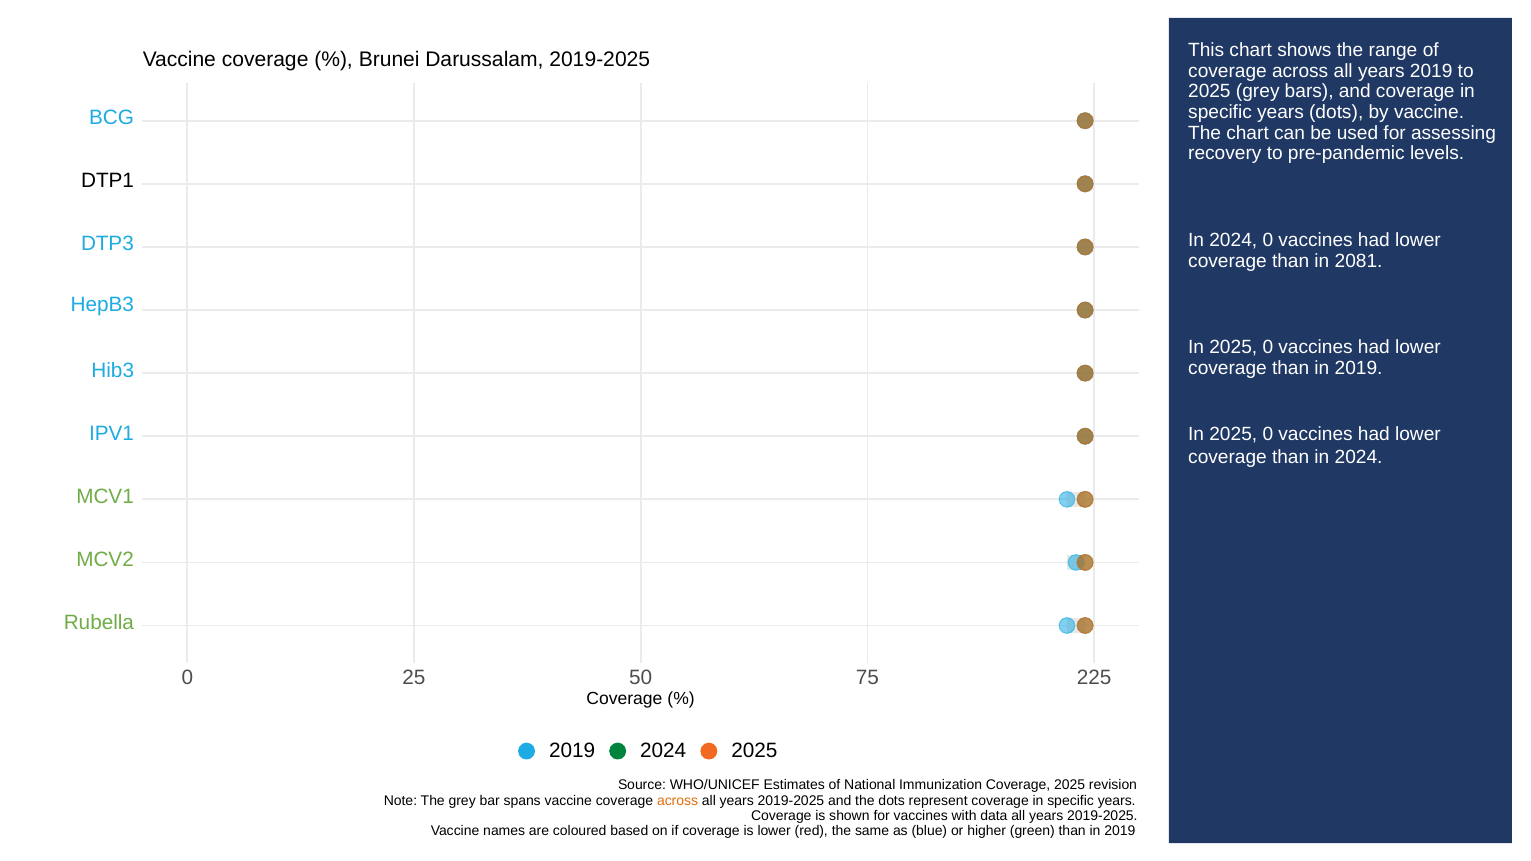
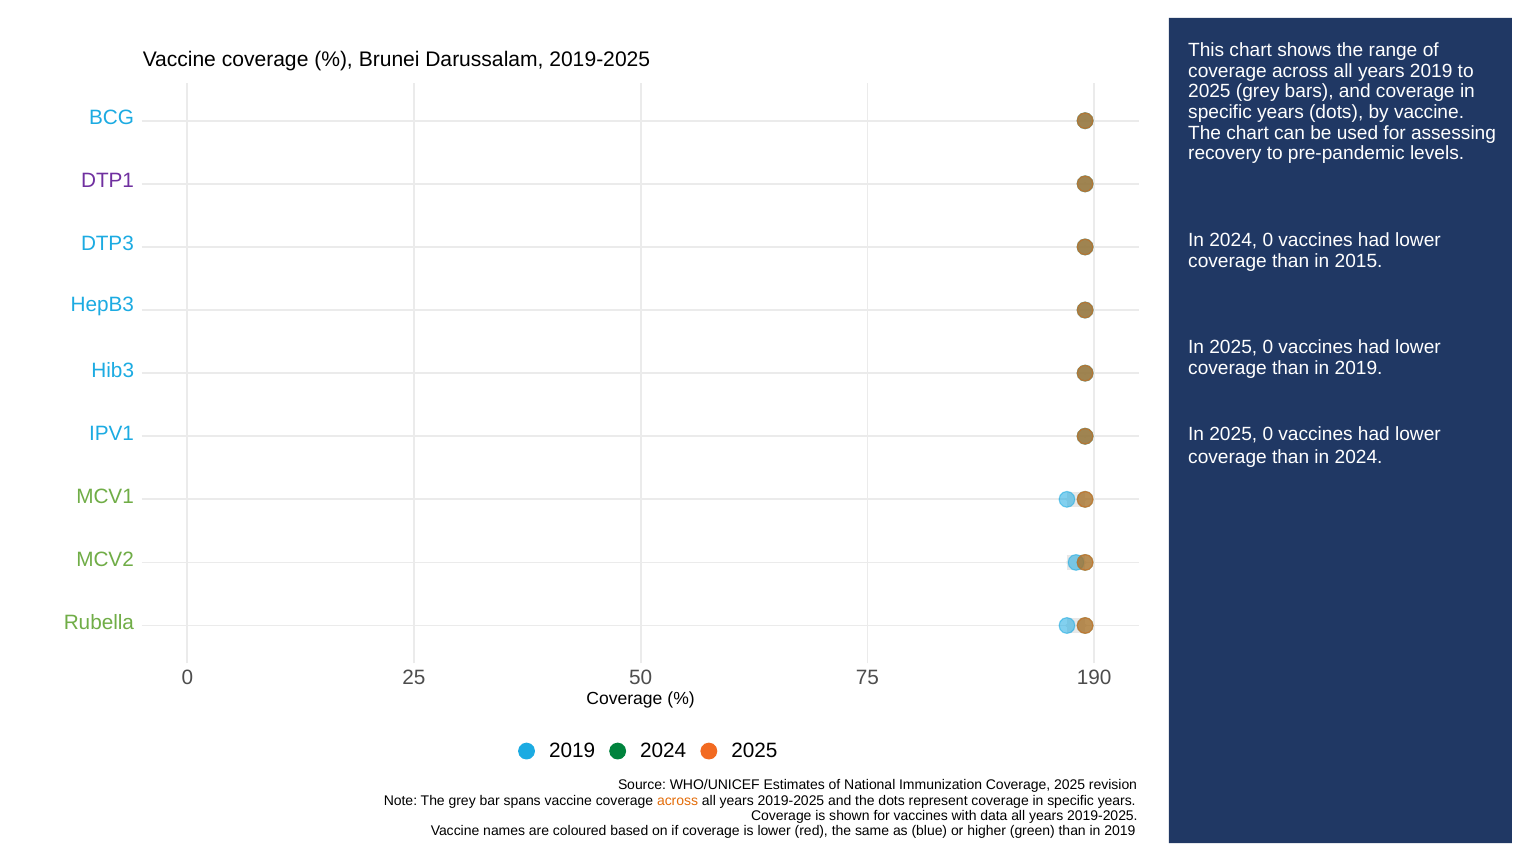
DTP1 colour: black -> purple (108, 181)
2081: 2081 -> 2015 (1359, 261)
225: 225 -> 190 (1094, 678)
